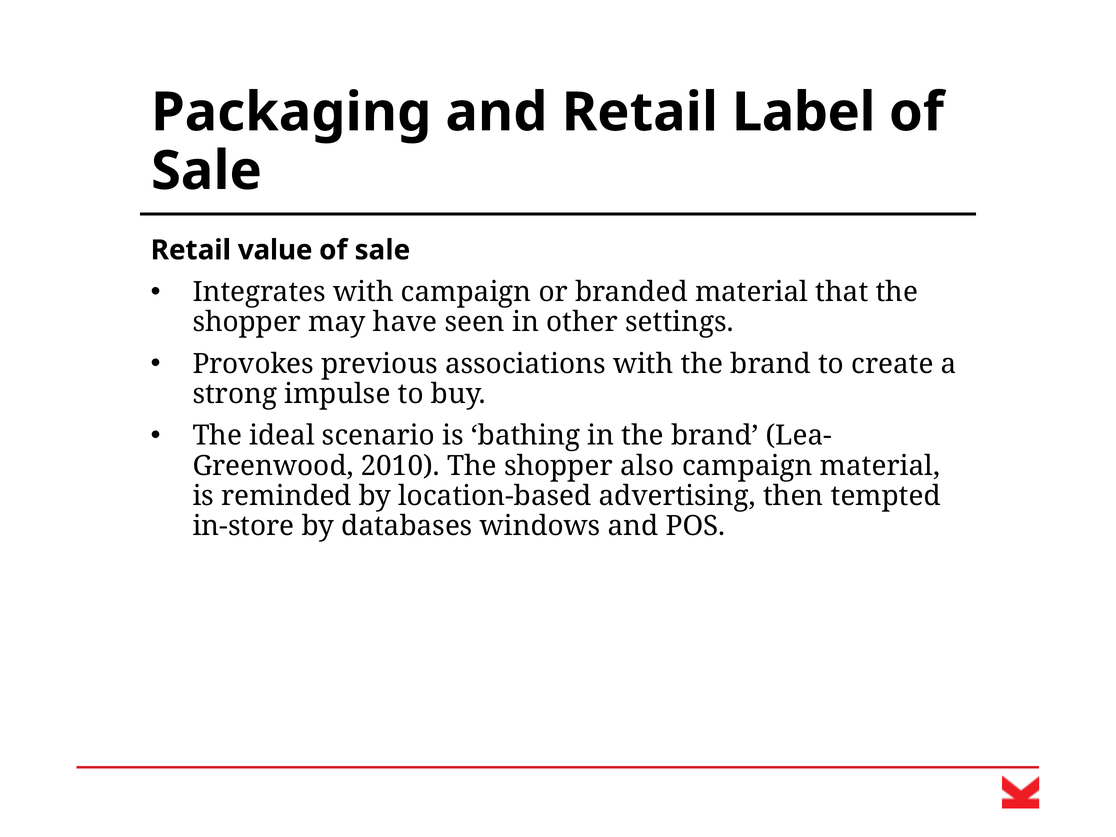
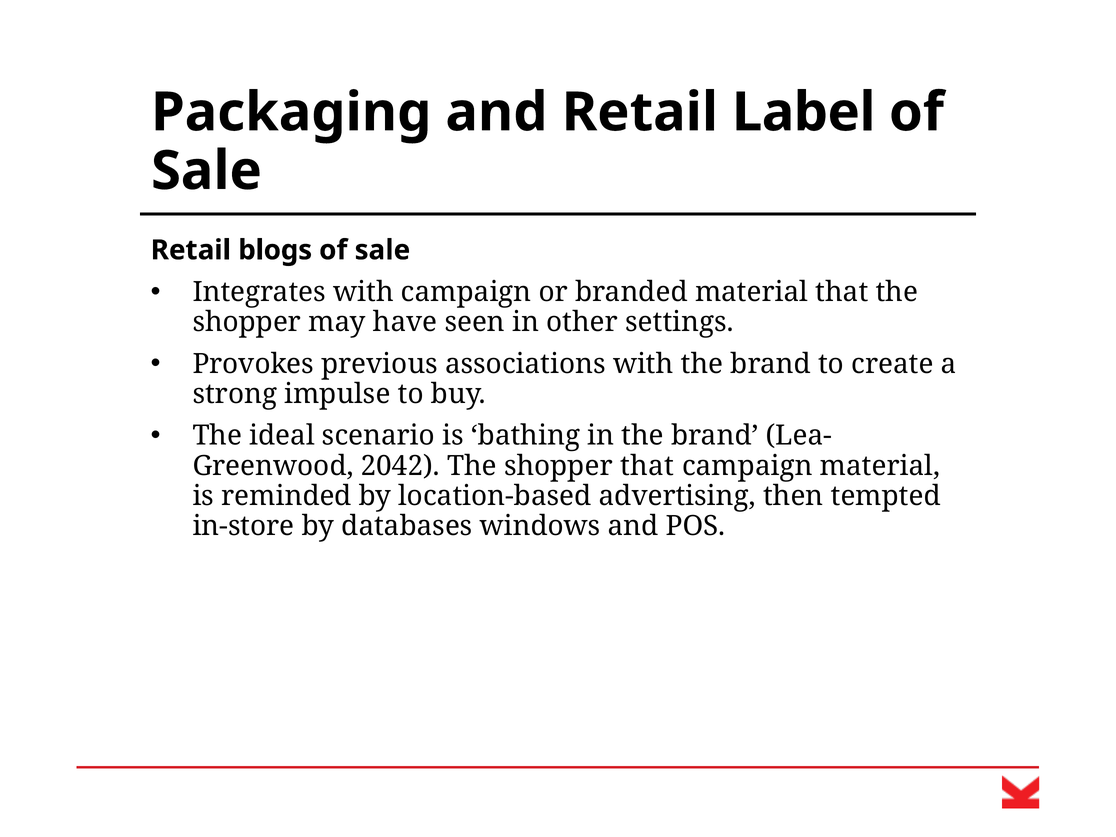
value: value -> blogs (275, 250)
2010: 2010 -> 2042 (400, 466)
shopper also: also -> that (647, 466)
